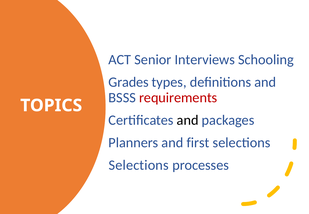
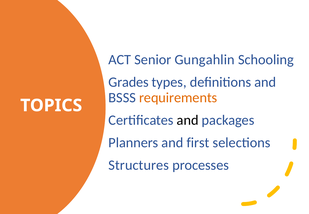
Interviews: Interviews -> Gungahlin (205, 60)
requirements colour: red -> orange (178, 98)
Selections: Selections -> Structures (139, 165)
